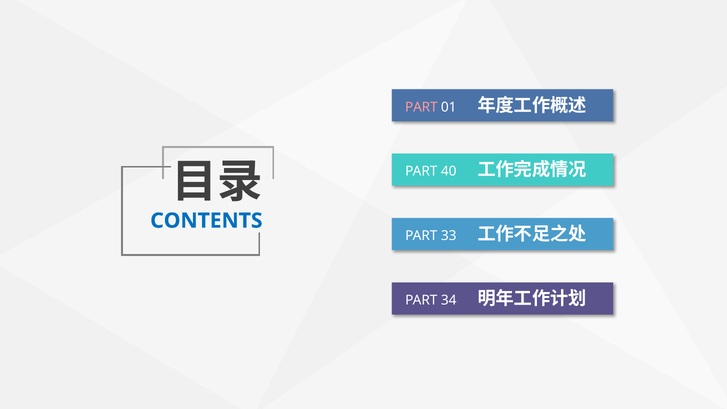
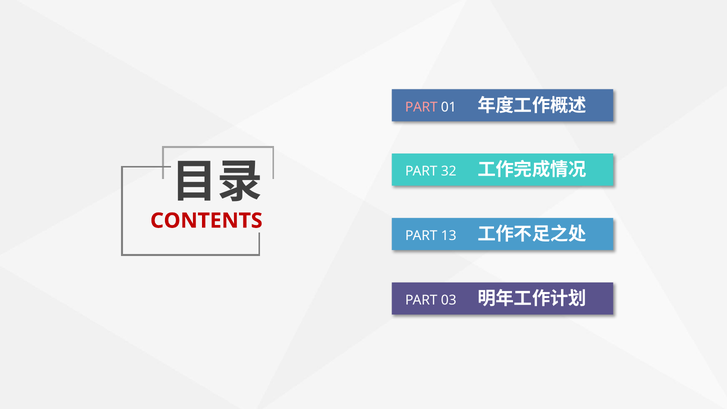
40: 40 -> 32 (449, 171)
CONTENTS colour: blue -> red (206, 221)
33: 33 -> 13 (449, 236)
34: 34 -> 03 (449, 300)
